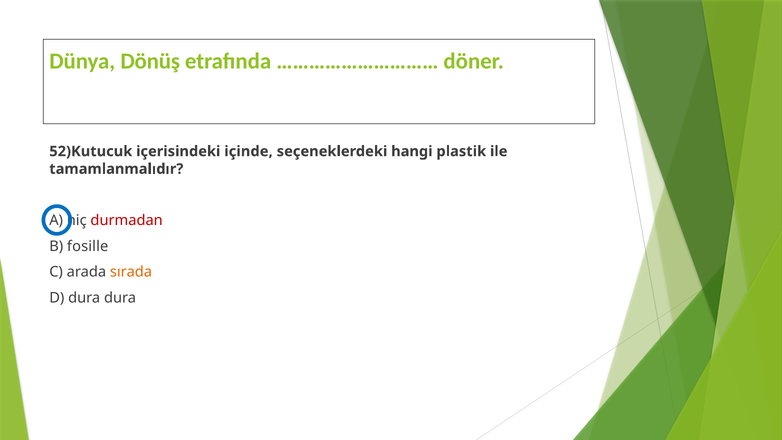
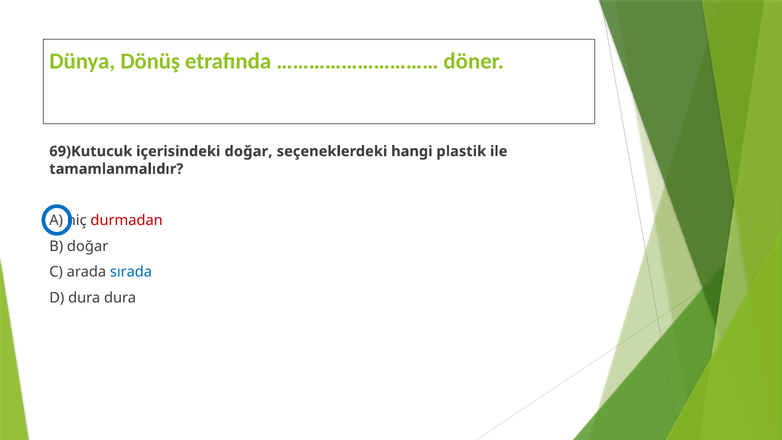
52)Kutucuk: 52)Kutucuk -> 69)Kutucuk (91, 151)
içerisindeki içinde: içinde -> doğar (248, 151)
B fosille: fosille -> doğar (88, 246)
sırada colour: orange -> blue (131, 272)
